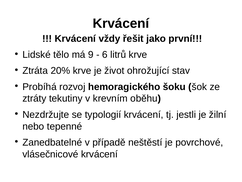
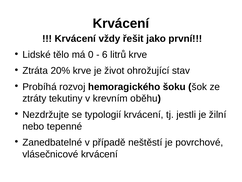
9: 9 -> 0 (91, 55)
